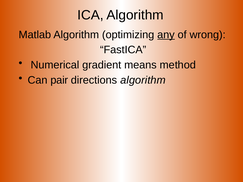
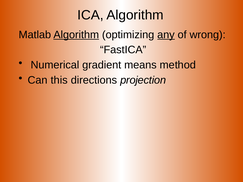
Algorithm underline: none -> present (76, 35)
pair: pair -> this (59, 80)
directions algorithm: algorithm -> projection (143, 80)
